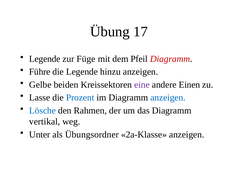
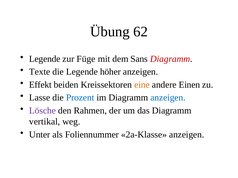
17: 17 -> 62 (141, 32)
Pfeil: Pfeil -> Sans (139, 59)
Führe: Führe -> Texte (40, 72)
hinzu: hinzu -> höher (110, 72)
Gelbe: Gelbe -> Effekt (40, 85)
eine colour: purple -> orange (142, 85)
Lösche colour: blue -> purple (42, 111)
Übungsordner: Übungsordner -> Foliennummer (92, 135)
